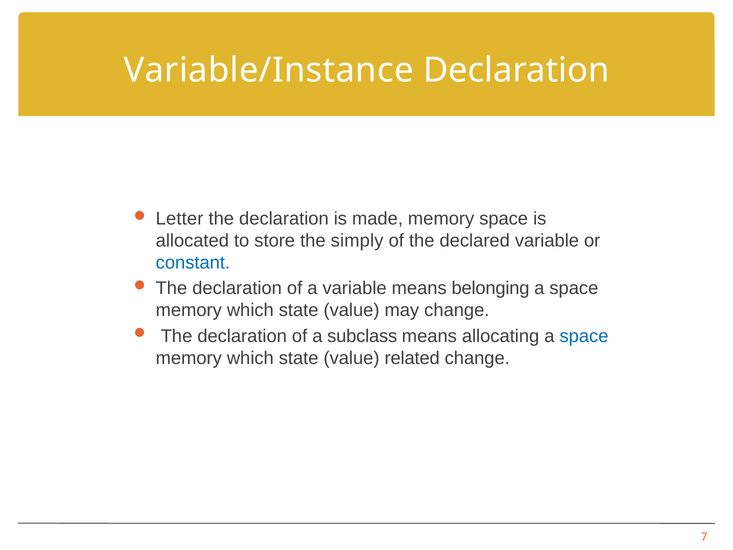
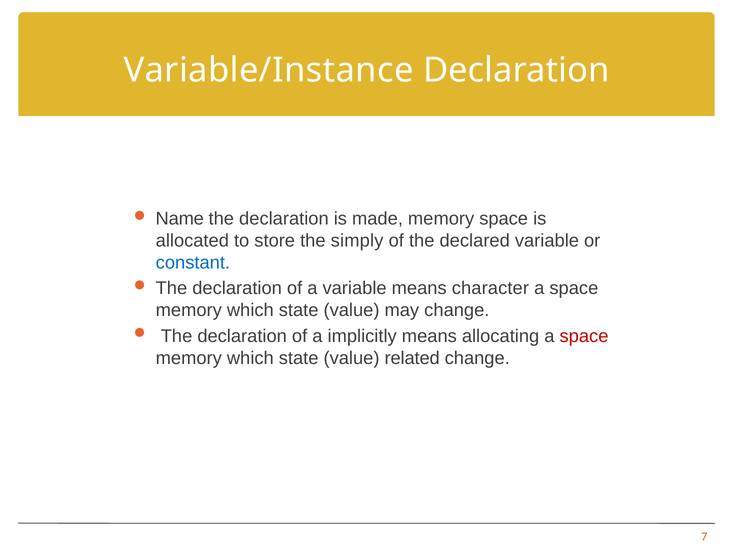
Letter: Letter -> Name (180, 219)
belonging: belonging -> character (490, 288)
subclass: subclass -> implicitly (362, 336)
space colour: blue -> red (584, 336)
